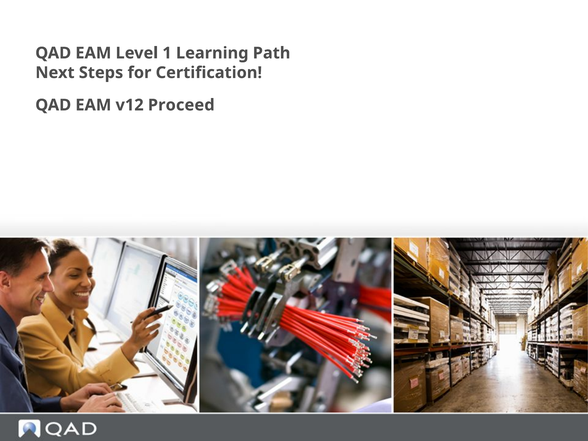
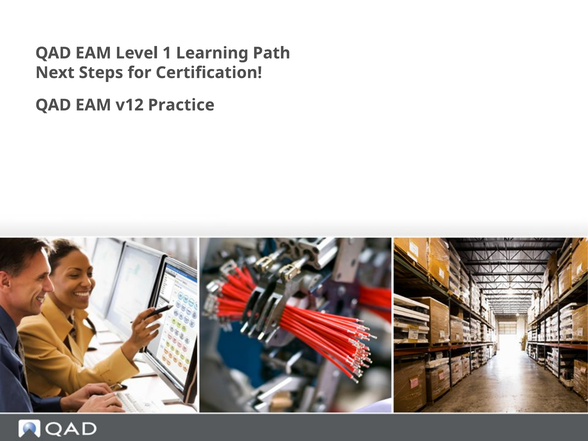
Proceed: Proceed -> Practice (181, 105)
